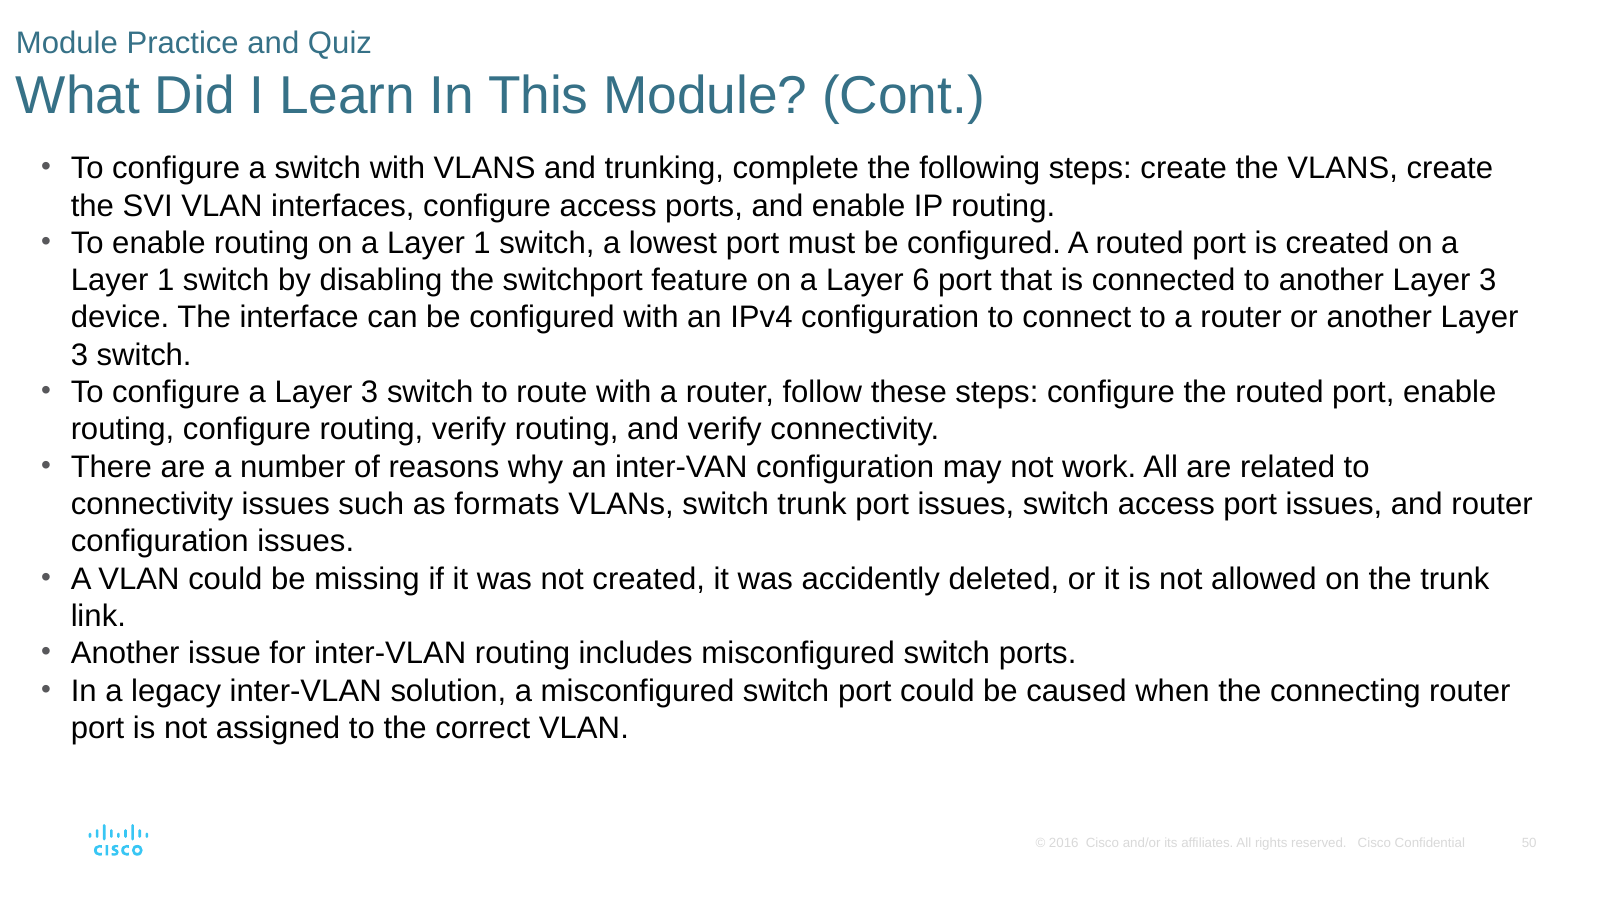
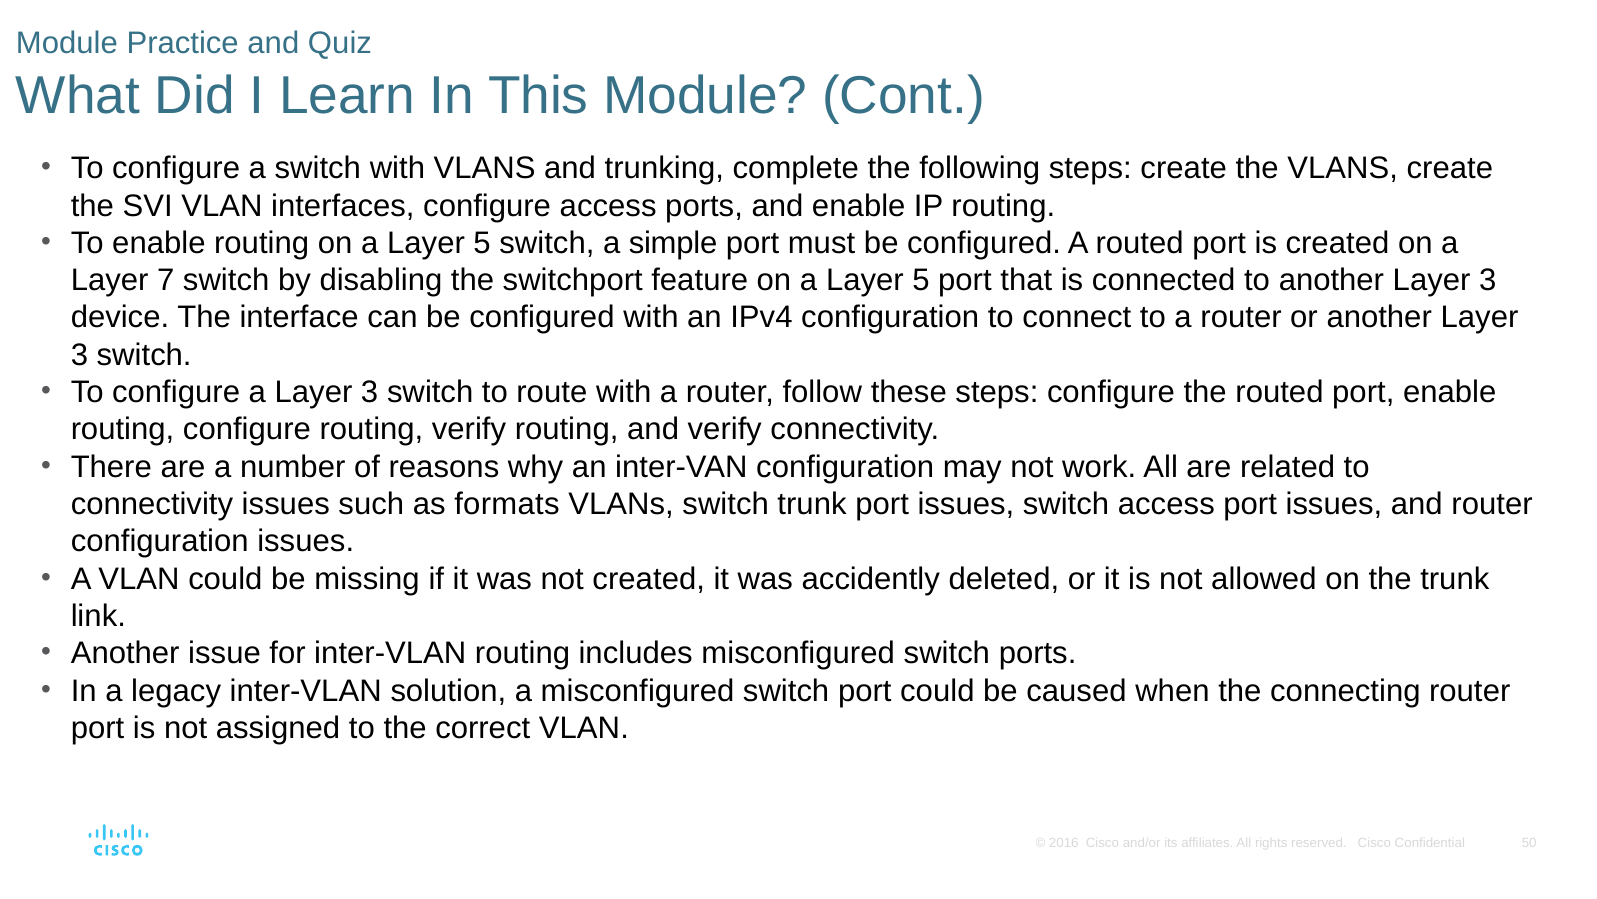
1: 1 -> 5 (482, 243)
lowest: lowest -> simple (673, 243)
1: 1 -> 7 (166, 280)
6: 6 -> 5 (921, 280)
